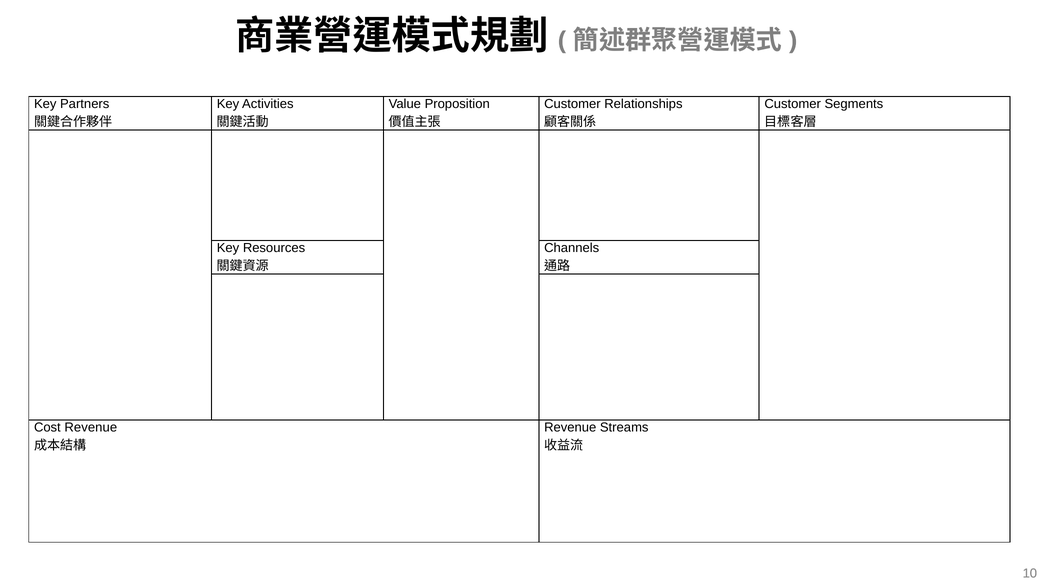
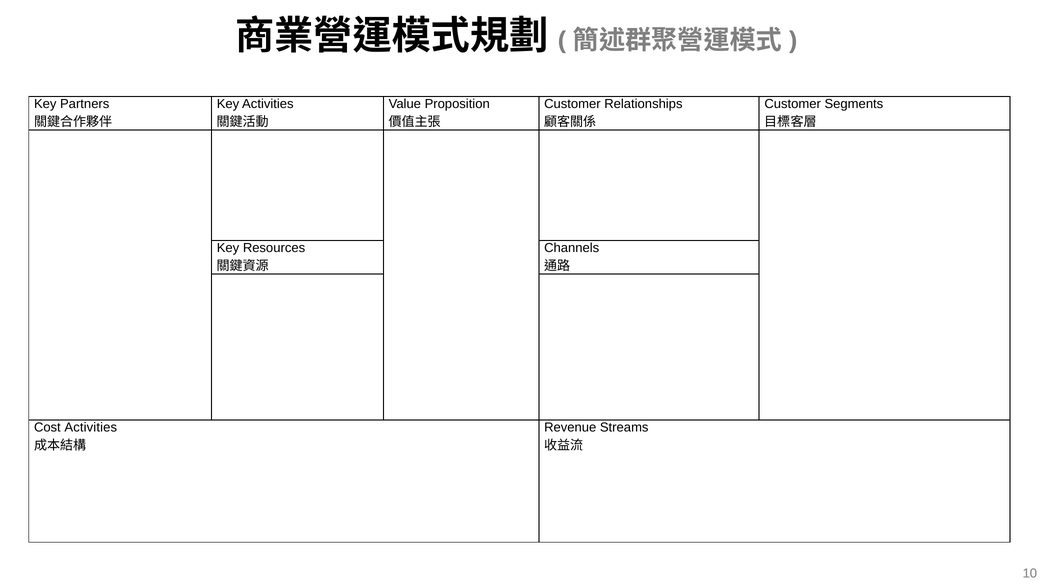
Cost Revenue: Revenue -> Activities (91, 427)
